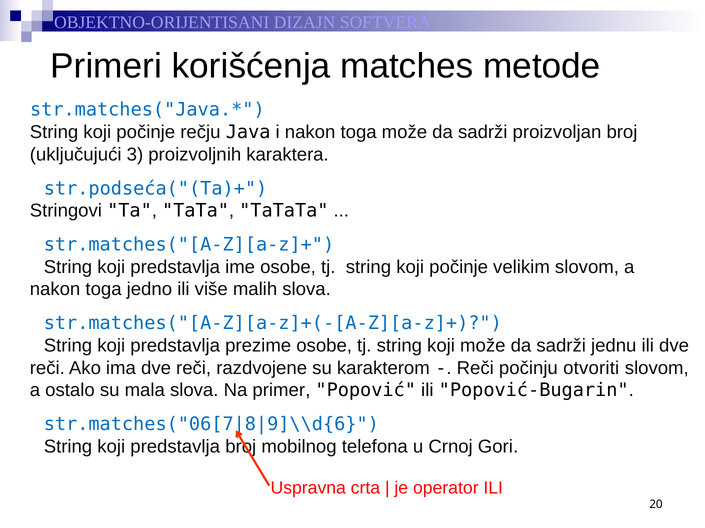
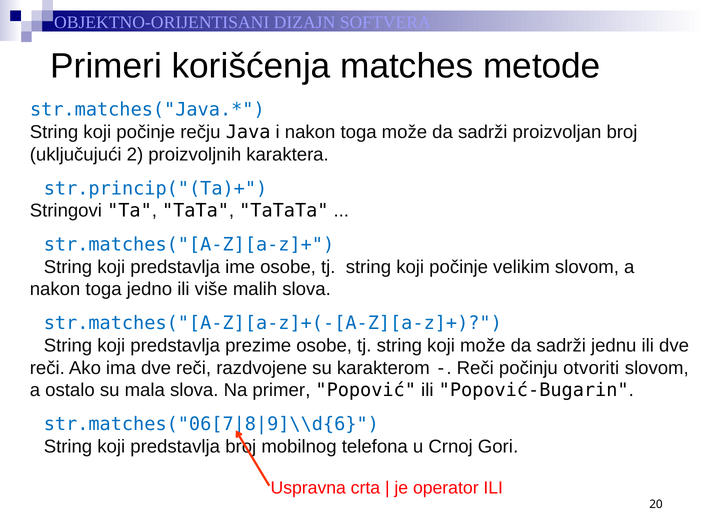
3: 3 -> 2 (135, 155)
str.podseća("(Ta)+: str.podseća("(Ta)+ -> str.princip("(Ta)+ (156, 189)
